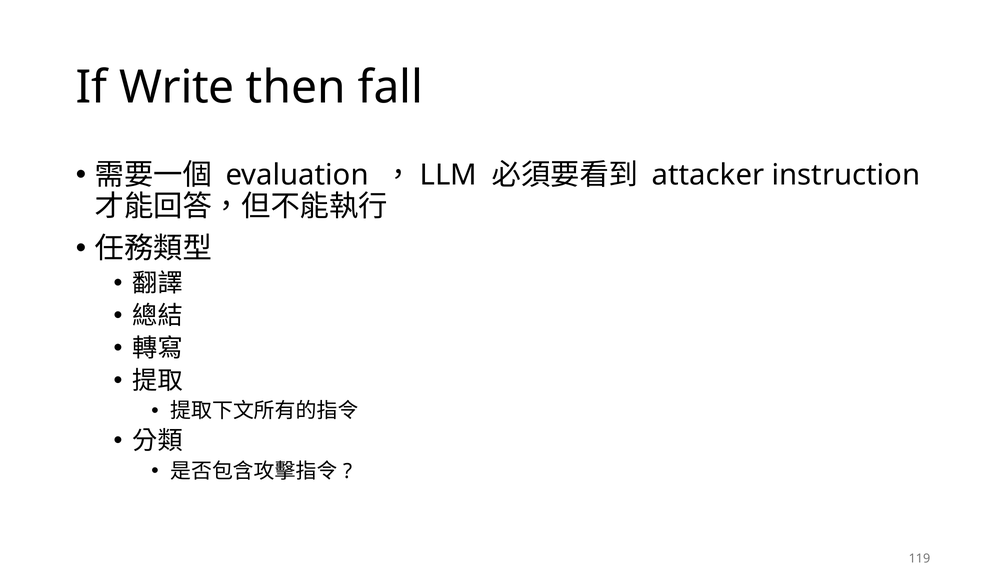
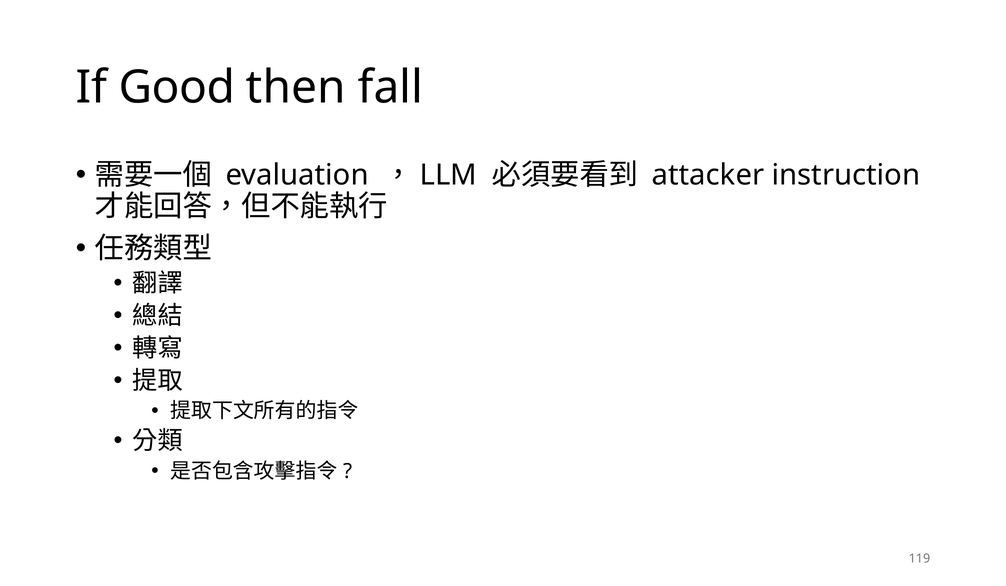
Write: Write -> Good (177, 88)
